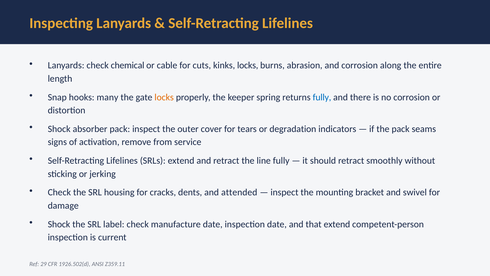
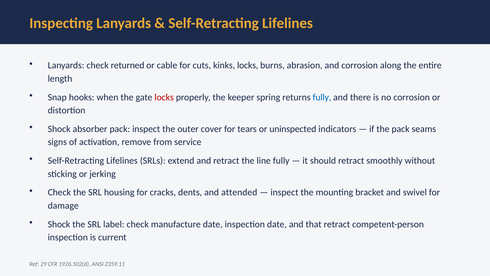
chemical: chemical -> returned (128, 65)
many: many -> when (107, 97)
locks colour: orange -> red (164, 97)
degradation: degradation -> uninspected (293, 129)
that extend: extend -> retract (337, 224)
